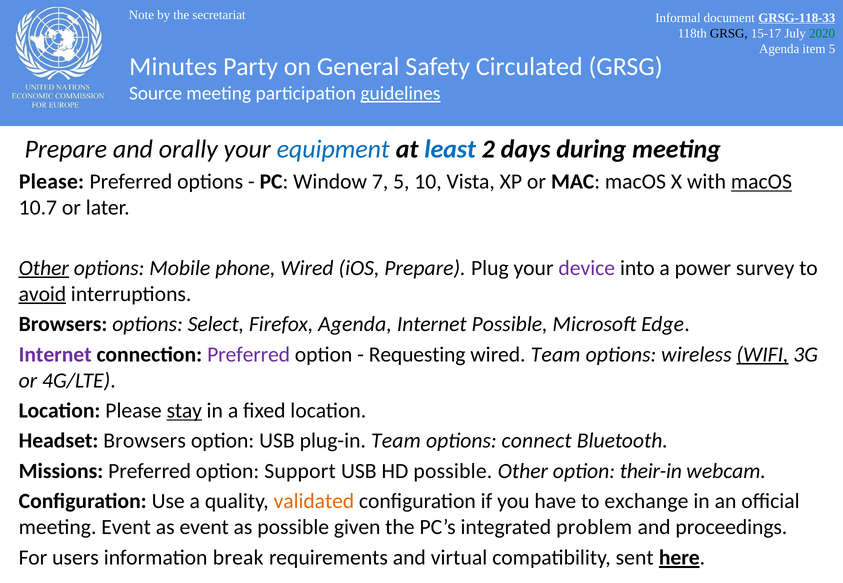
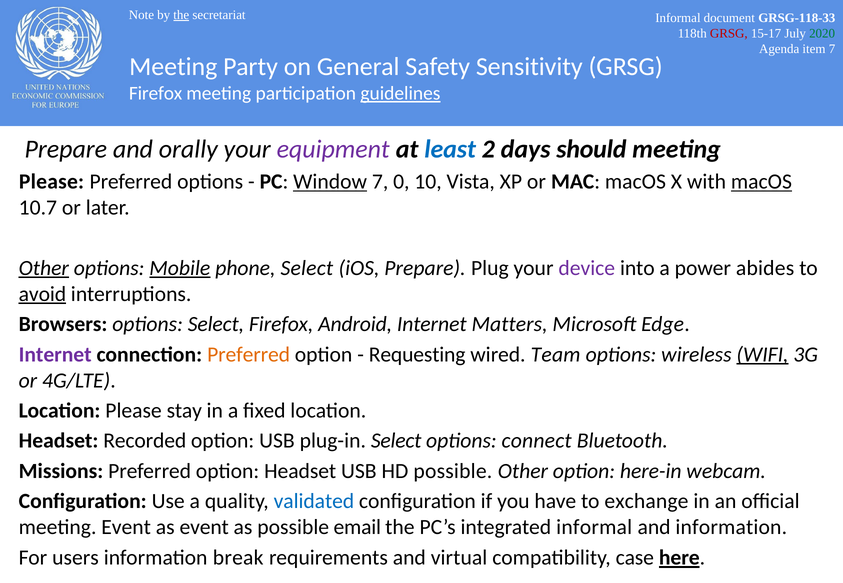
the underline: none -> present (181, 15)
GRSG-118-33 underline: present -> none (797, 18)
GRSG colour: black -> red (729, 33)
item 5: 5 -> 7 (832, 49)
Minutes: Minutes -> Meeting (173, 67)
Circulated: Circulated -> Sensitivity (529, 67)
Source: Source -> Firefox (156, 93)
equipment colour: blue -> purple (333, 149)
during: during -> should (591, 149)
Window underline: none -> present (330, 182)
7 5: 5 -> 0 (401, 182)
Mobile underline: none -> present (180, 268)
phone Wired: Wired -> Select (307, 268)
survey: survey -> abides (765, 268)
Firefox Agenda: Agenda -> Android (355, 325)
Internet Possible: Possible -> Matters (510, 325)
Preferred colour: purple -> orange (249, 355)
stay underline: present -> none (184, 411)
Headset Browsers: Browsers -> Recorded (145, 441)
plug-in Team: Team -> Select (396, 441)
option Support: Support -> Headset (300, 472)
their-in: their-in -> here-in (651, 472)
validated colour: orange -> blue (314, 502)
given: given -> email (357, 528)
integrated problem: problem -> informal (594, 528)
and proceedings: proceedings -> information (731, 528)
sent: sent -> case (635, 558)
